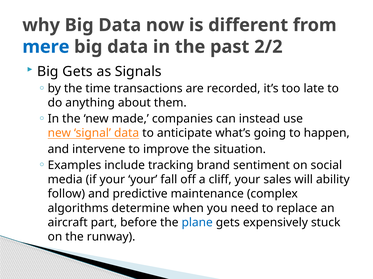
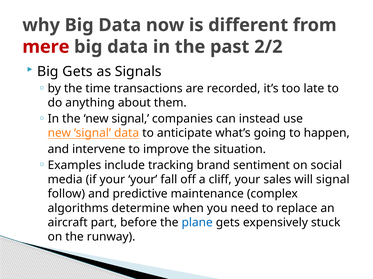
mere colour: blue -> red (46, 47)
the new made: made -> signal (130, 119)
will ability: ability -> signal (333, 180)
